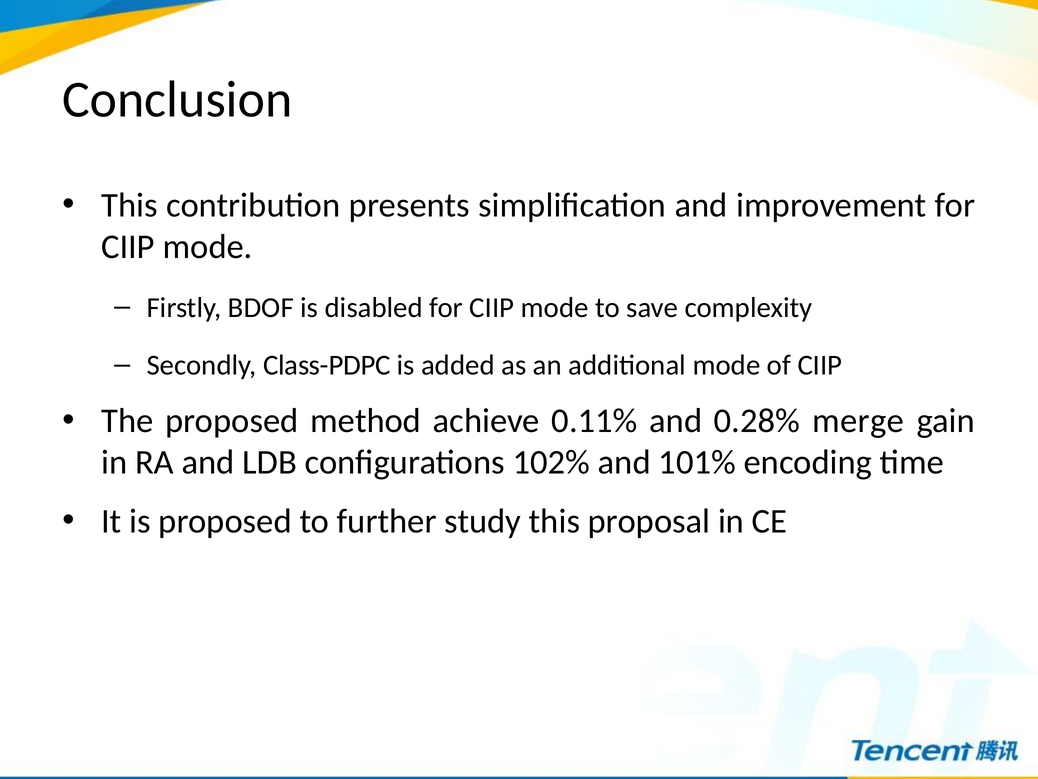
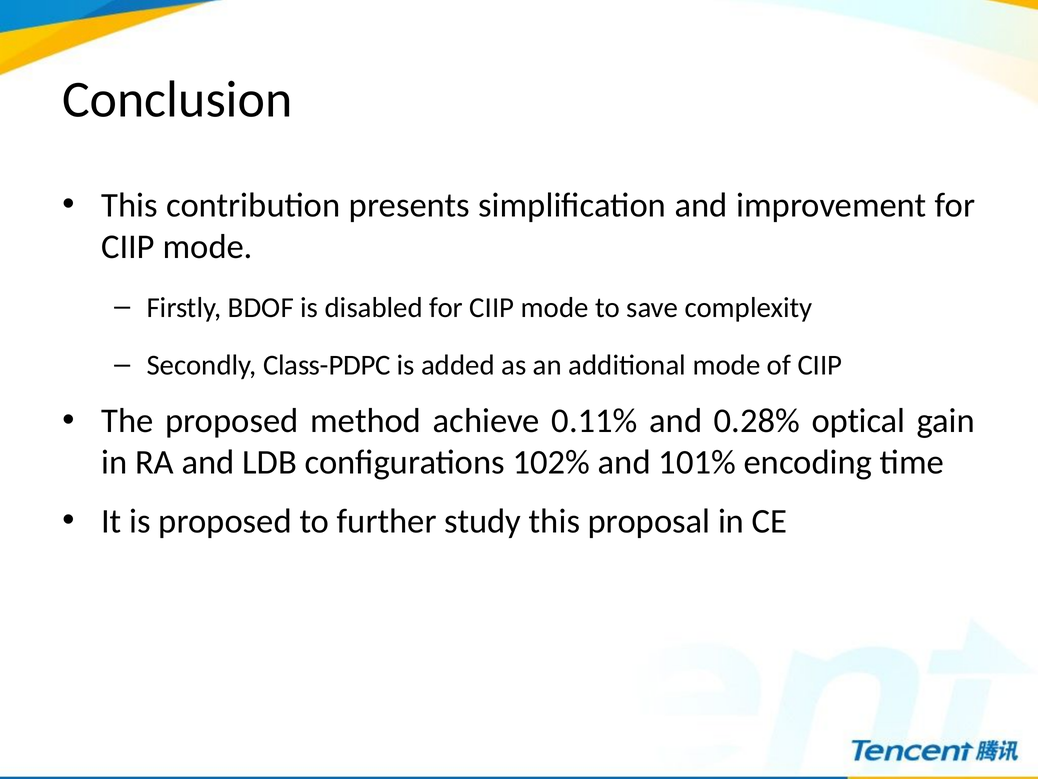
merge: merge -> optical (858, 421)
